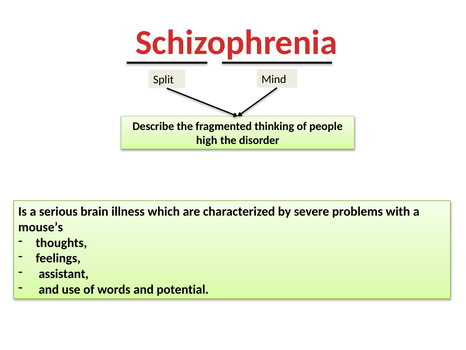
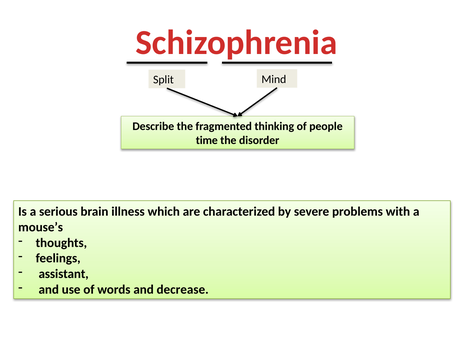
high: high -> time (207, 140)
potential: potential -> decrease (183, 289)
